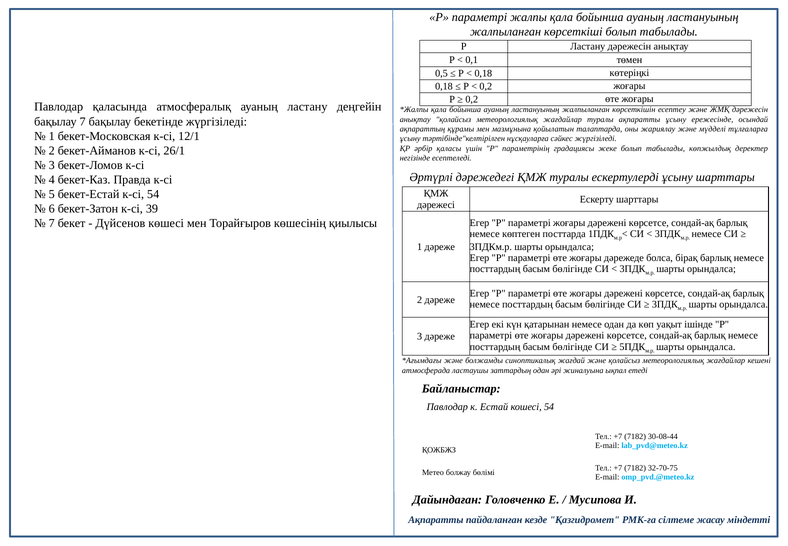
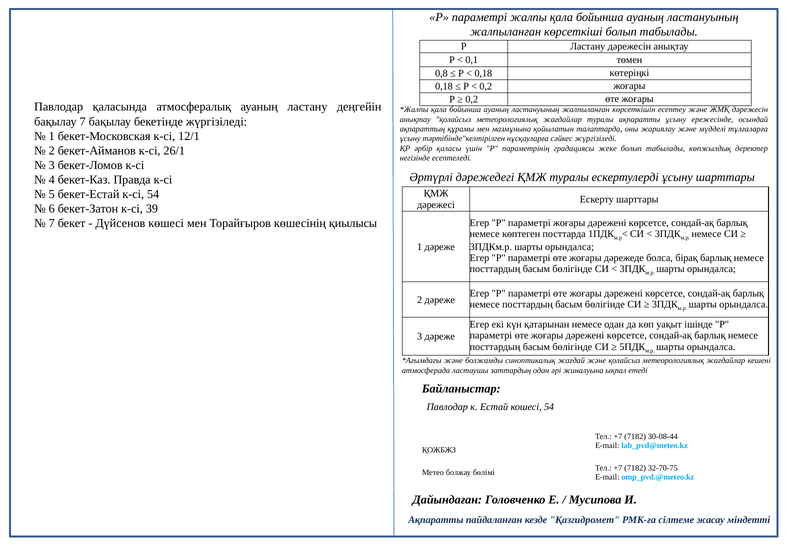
0,5: 0,5 -> 0,8 (441, 73)
